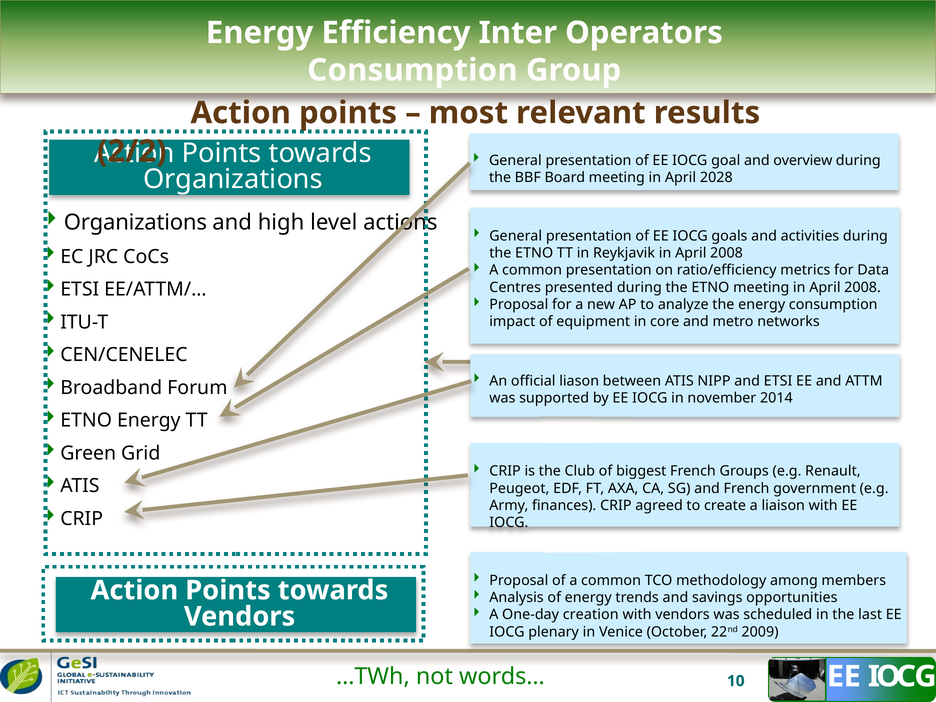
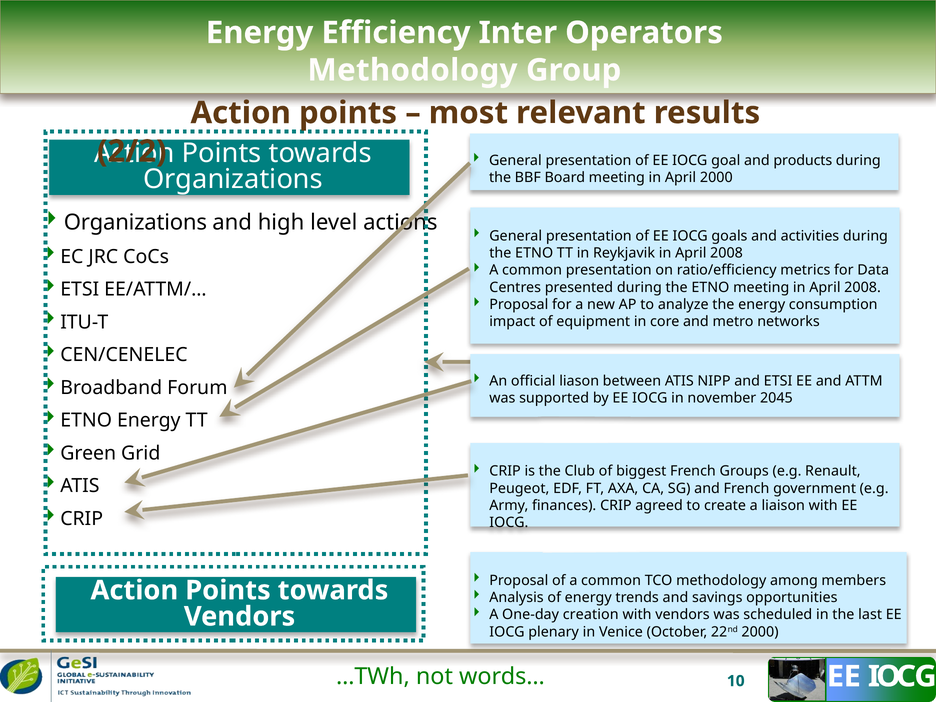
Consumption: Consumption -> Methodology (412, 70)
overview: overview -> products (803, 160)
April 2028: 2028 -> 2000 (716, 178)
2014: 2014 -> 2045 (776, 398)
22nd 2009: 2009 -> 2000 (760, 632)
